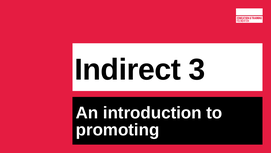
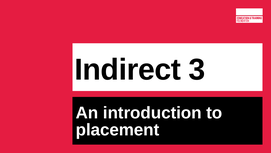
promoting: promoting -> placement (118, 129)
